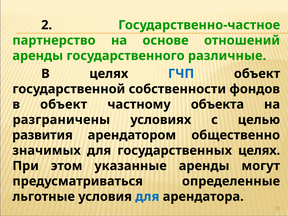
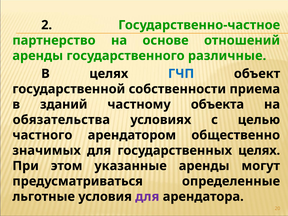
фондов: фондов -> приема (255, 89)
в объект: объект -> зданий (64, 104)
разграничены: разграничены -> обязательства (61, 120)
развития: развития -> частного (42, 135)
для colour: blue -> purple (147, 197)
